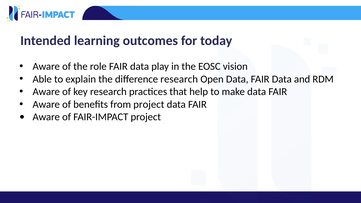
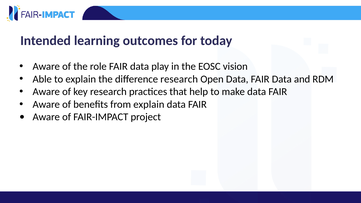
from project: project -> explain (149, 104)
